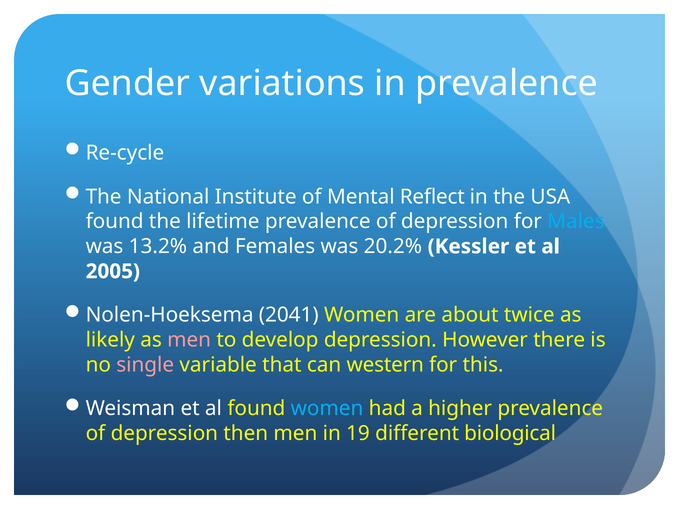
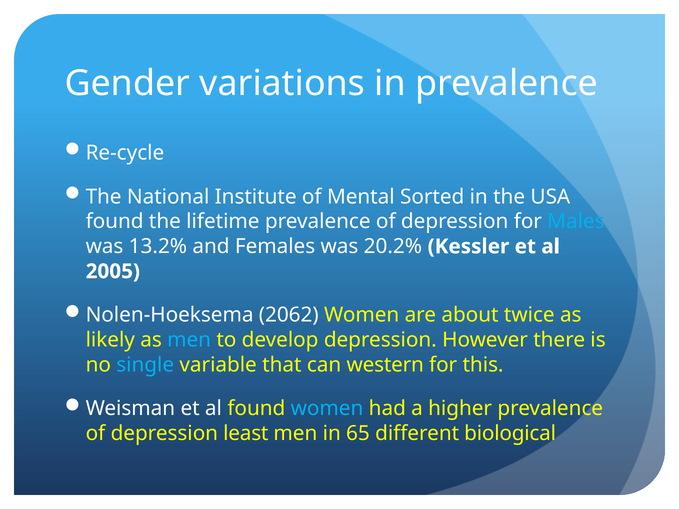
Reflect: Reflect -> Sorted (432, 197)
2041: 2041 -> 2062 (289, 315)
men colour: pink -> light blue (189, 340)
single colour: pink -> light blue (145, 365)
then: then -> least (246, 434)
19: 19 -> 65 (358, 434)
